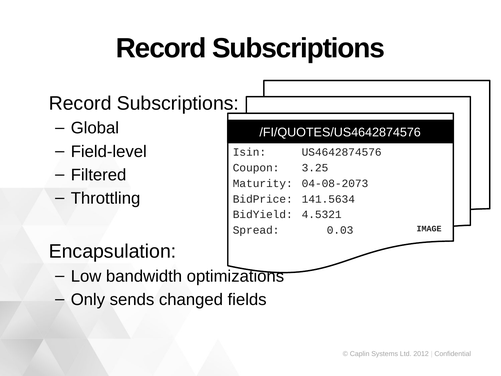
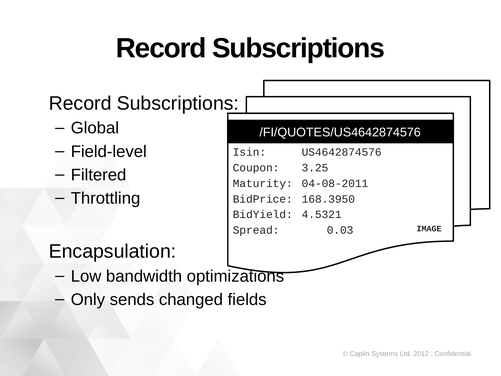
04-08-2073: 04-08-2073 -> 04-08-2011 (335, 183)
141.5634: 141.5634 -> 168.3950 (328, 199)
